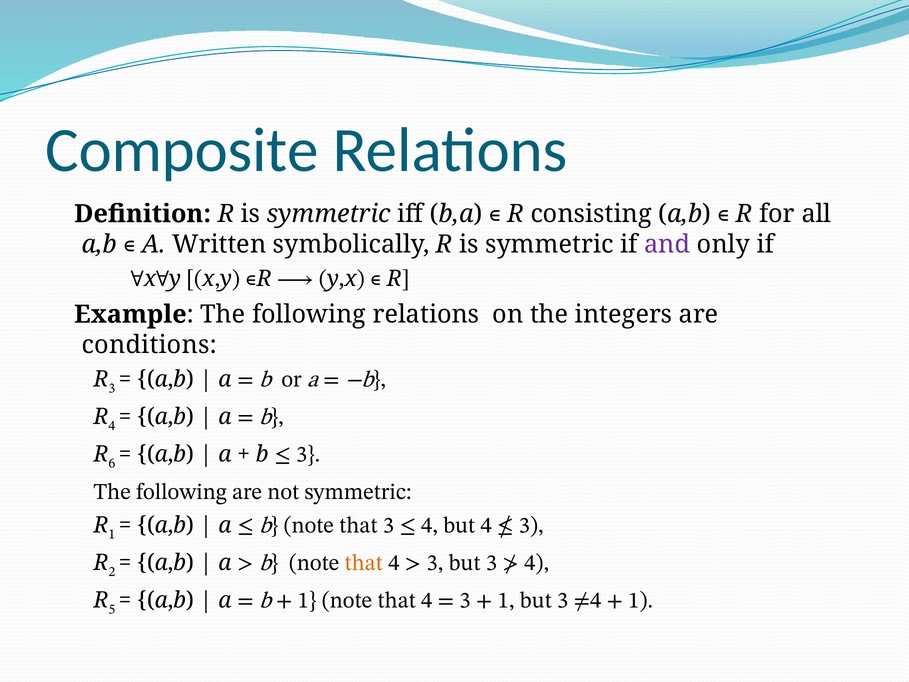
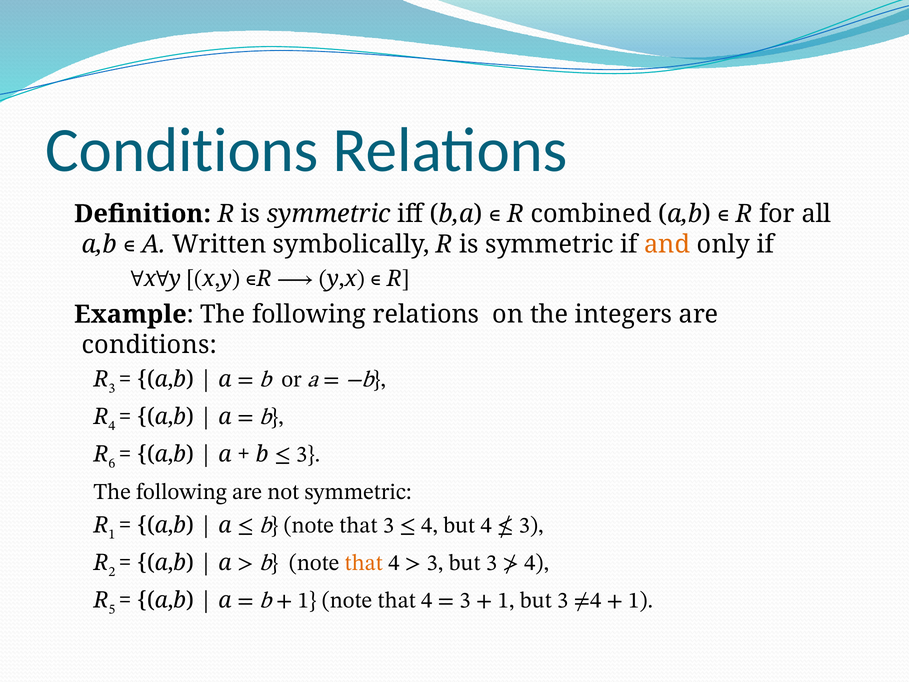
Composite: Composite -> Conditions (182, 150)
consisting: consisting -> combined (591, 214)
and colour: purple -> orange (667, 244)
